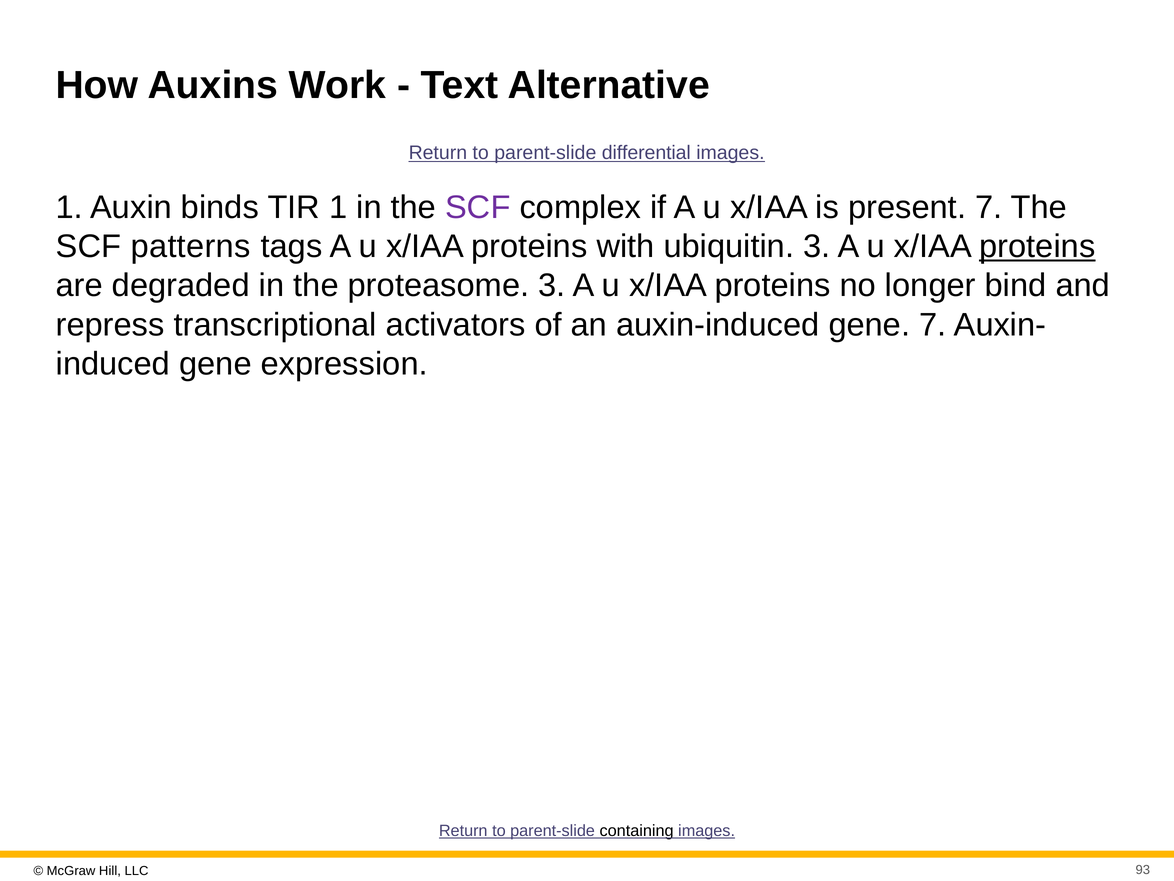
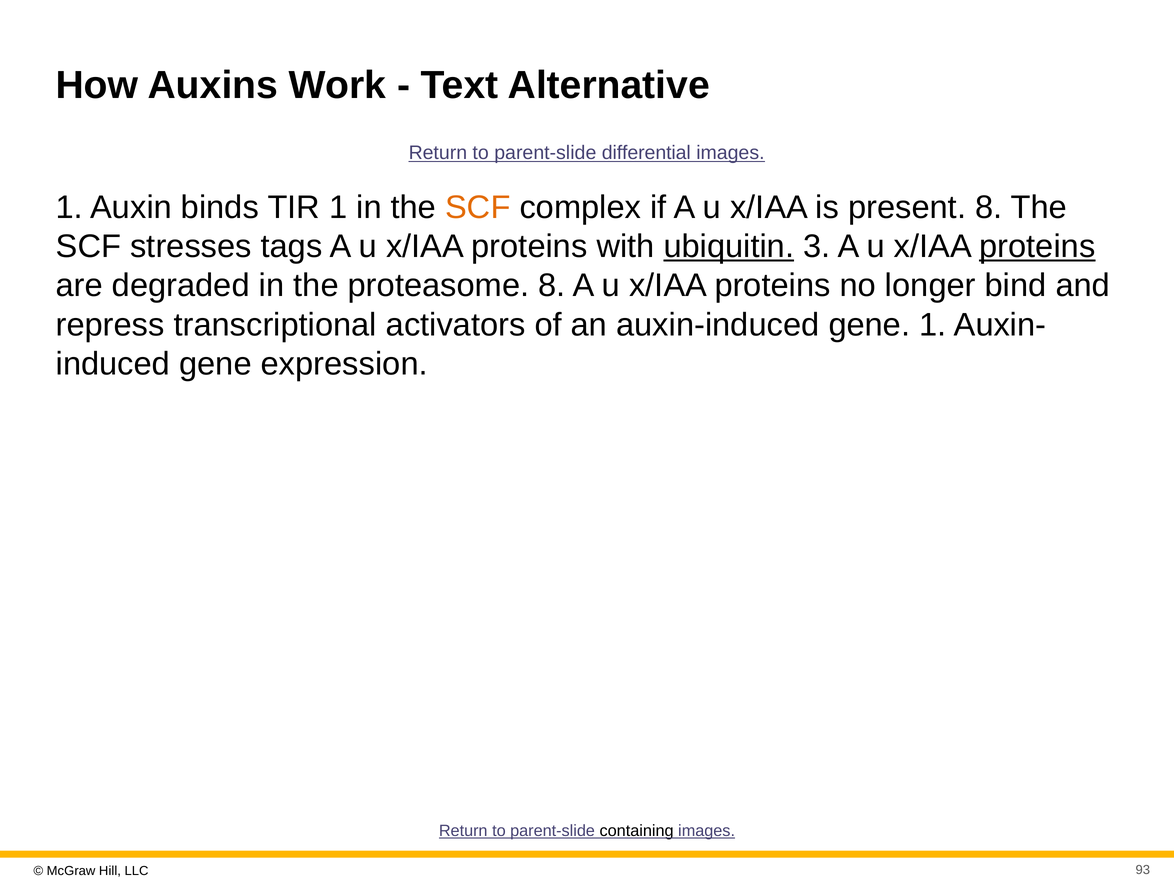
SCF colour: purple -> orange (478, 207)
present 7: 7 -> 8 (989, 207)
patterns: patterns -> stresses (191, 246)
ubiquitin underline: none -> present (729, 246)
proteasome 3: 3 -> 8 (552, 285)
gene 7: 7 -> 1 (933, 325)
